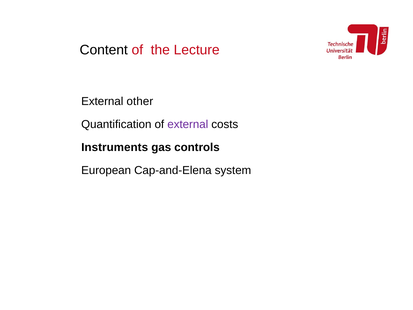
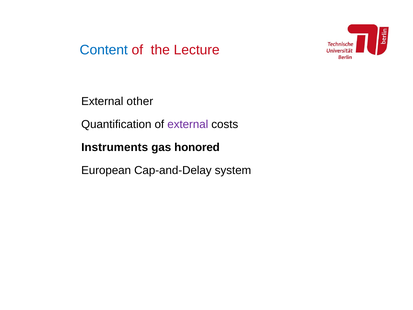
Content colour: black -> blue (104, 50)
controls: controls -> honored (197, 147)
Cap-and-Elena: Cap-and-Elena -> Cap-and-Delay (173, 170)
